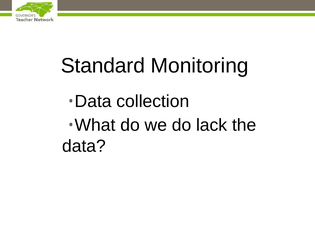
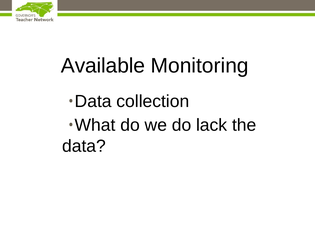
Standard: Standard -> Available (103, 66)
